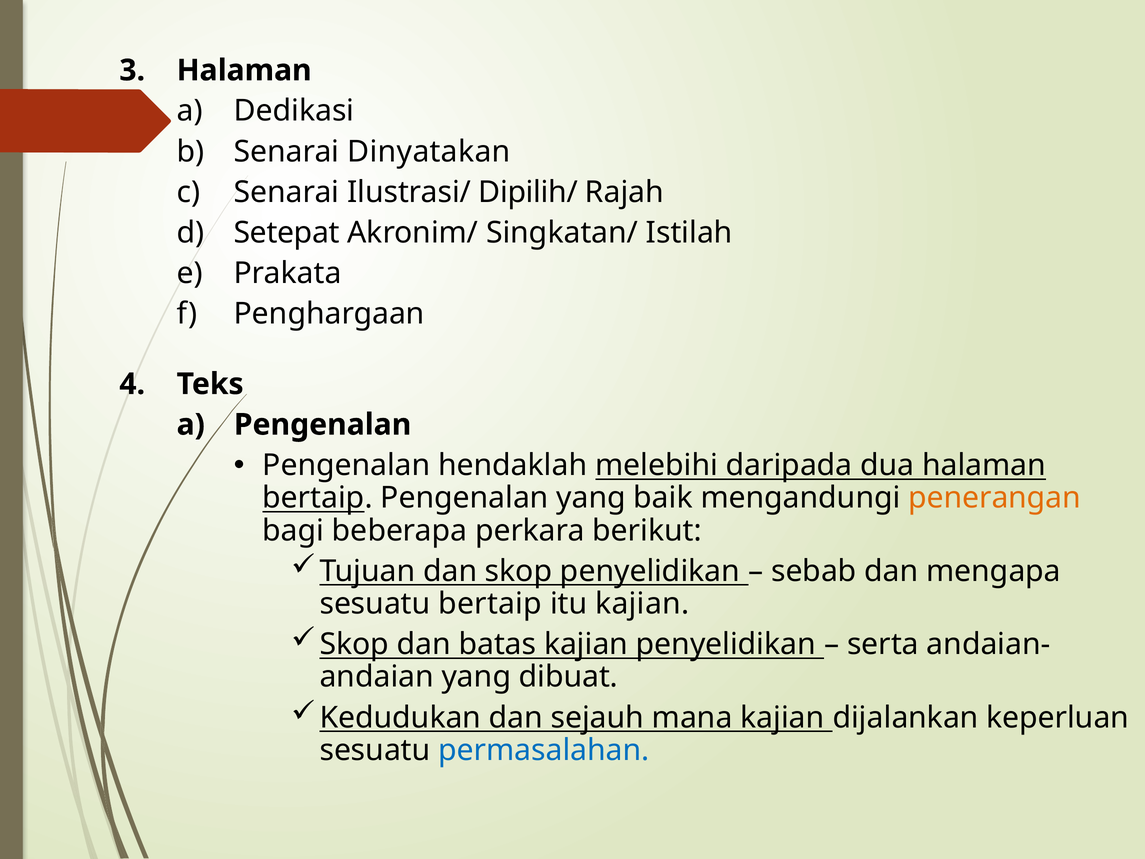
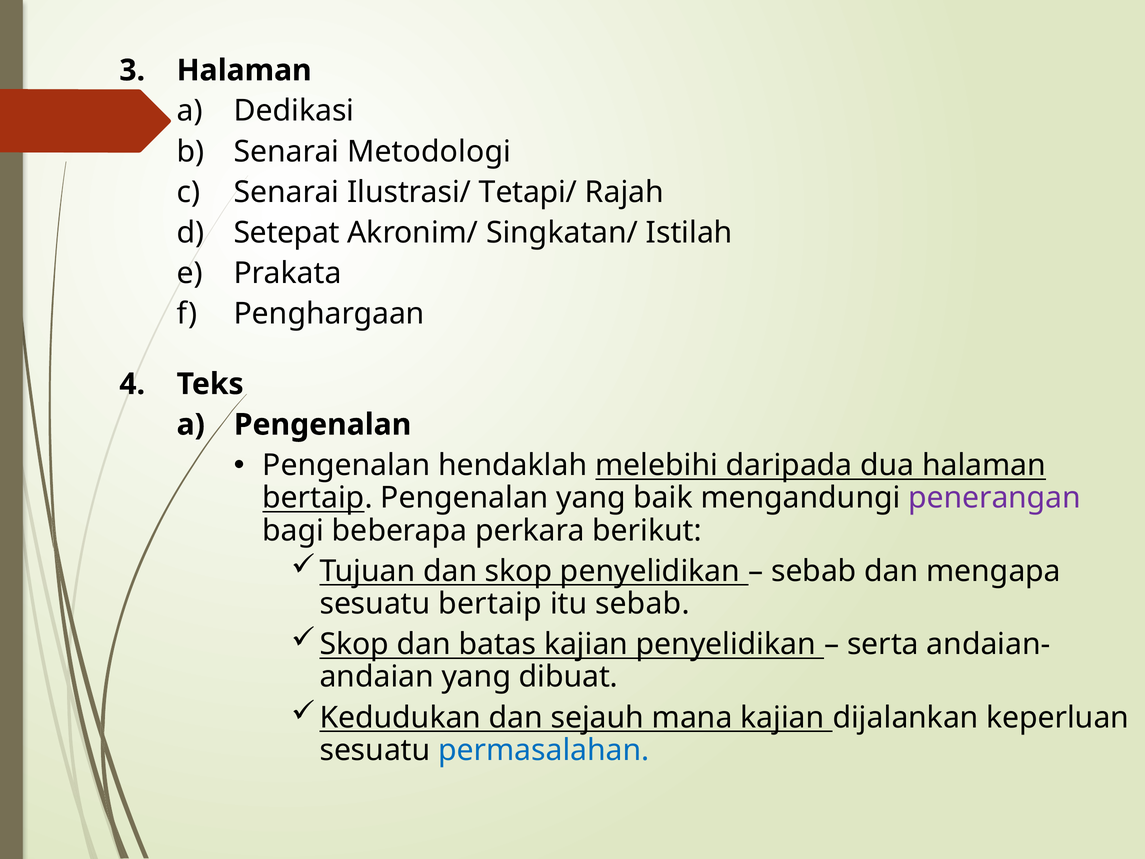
Dinyatakan: Dinyatakan -> Metodologi (429, 152)
Dipilih/: Dipilih/ -> Tetapi/ (528, 192)
penerangan colour: orange -> purple (995, 498)
itu kajian: kajian -> sebab (642, 604)
